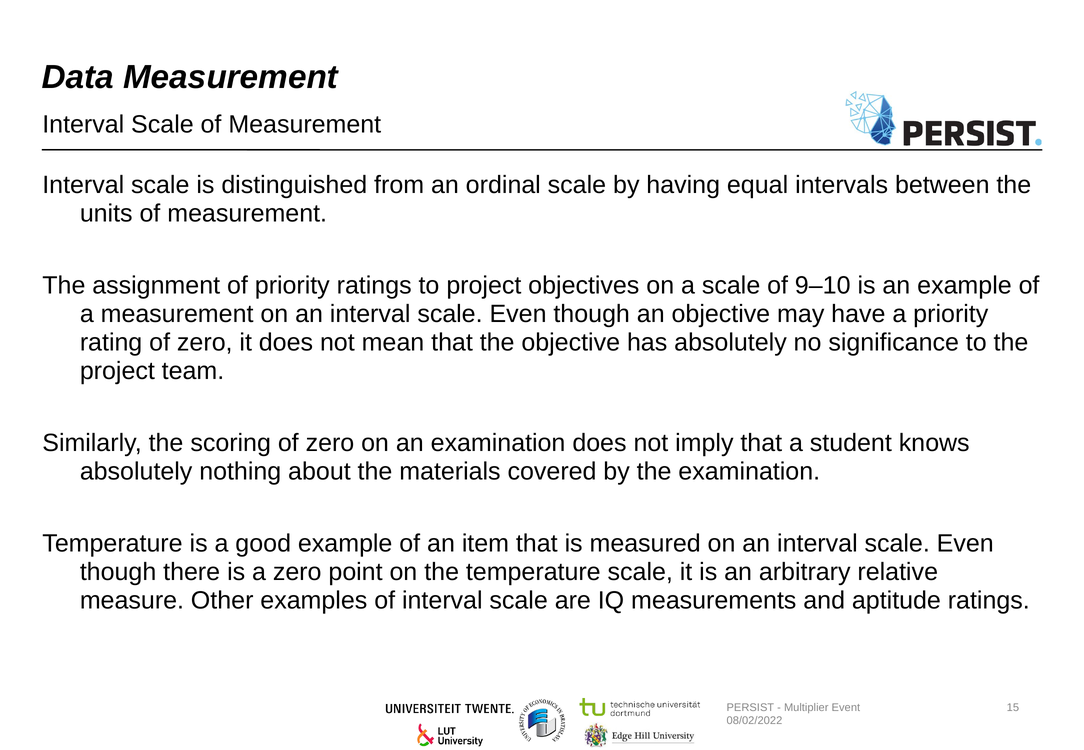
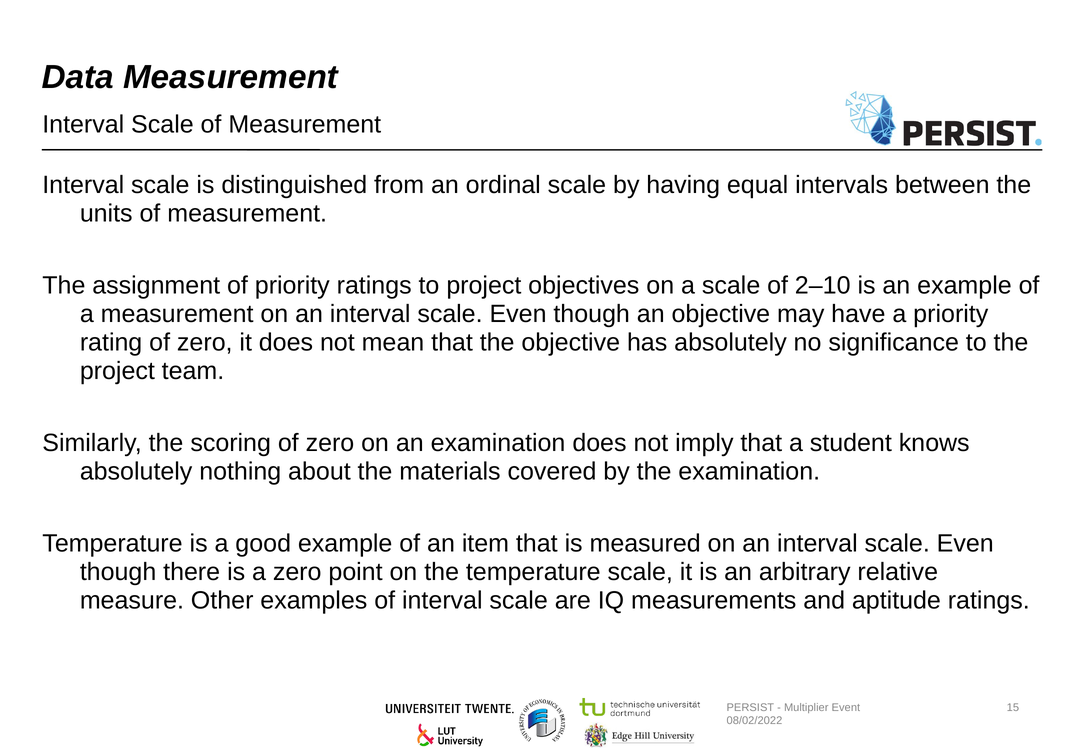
9–10: 9–10 -> 2–10 (823, 286)
